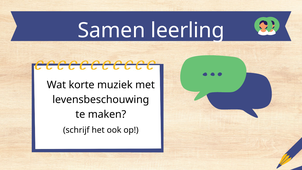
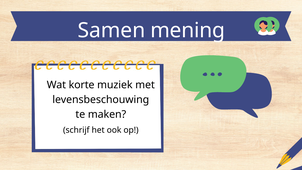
leerling: leerling -> mening (188, 30)
